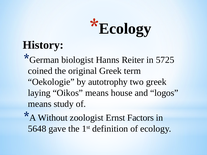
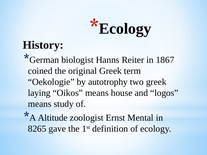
5725: 5725 -> 1867 (165, 60)
Without: Without -> Altitude (53, 118)
Factors: Factors -> Mental (141, 118)
5648: 5648 -> 8265 (37, 129)
